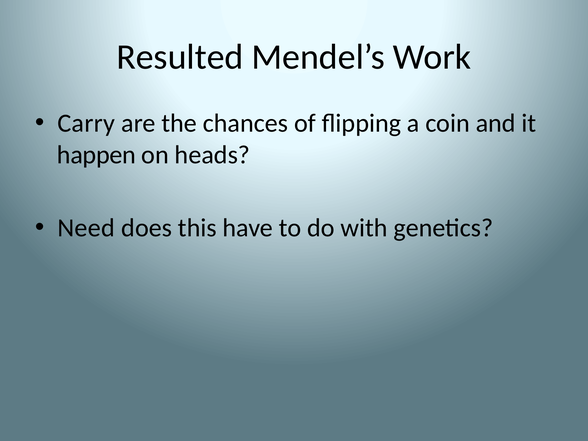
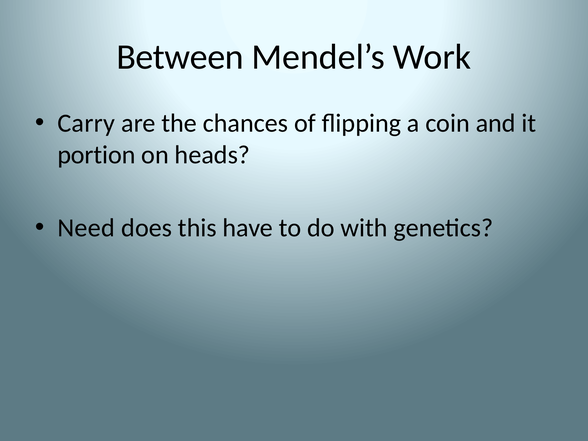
Resulted: Resulted -> Between (180, 57)
happen: happen -> portion (96, 155)
